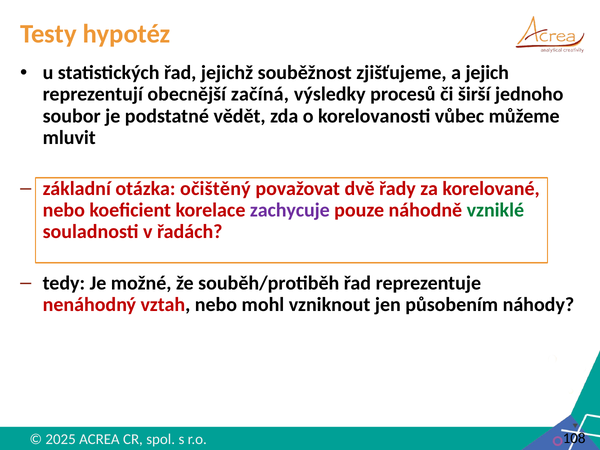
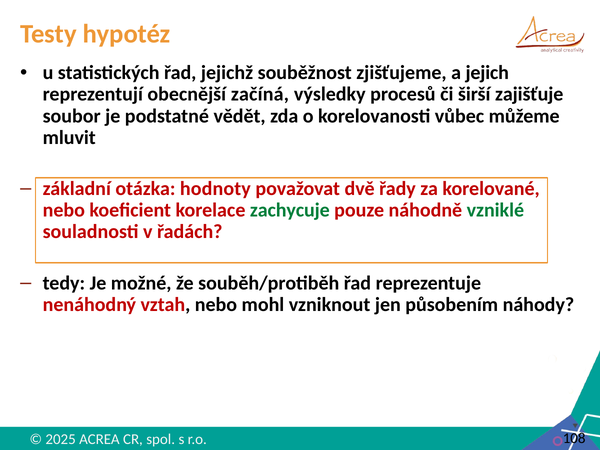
jednoho: jednoho -> zajišťuje (529, 94)
očištěný: očištěný -> hodnoty (215, 189)
zachycuje colour: purple -> green (290, 210)
